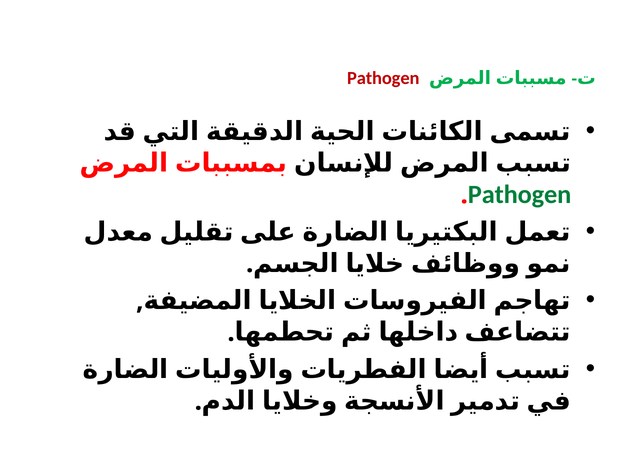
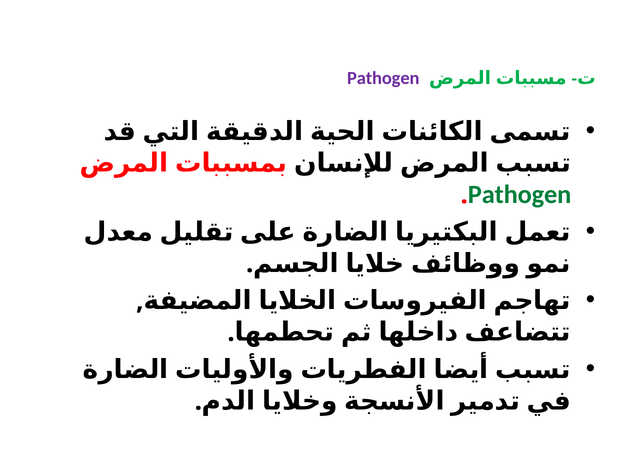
Pathogen colour: red -> purple (383, 78)
